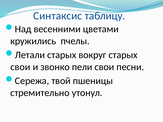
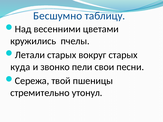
Синтаксис: Синтаксис -> Бесшумно (58, 16)
свои: свои -> куда (20, 67)
